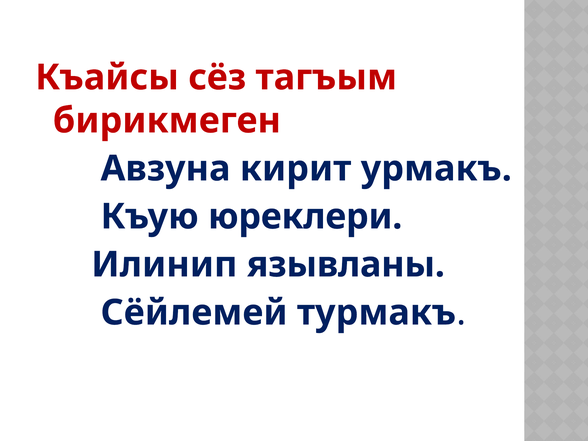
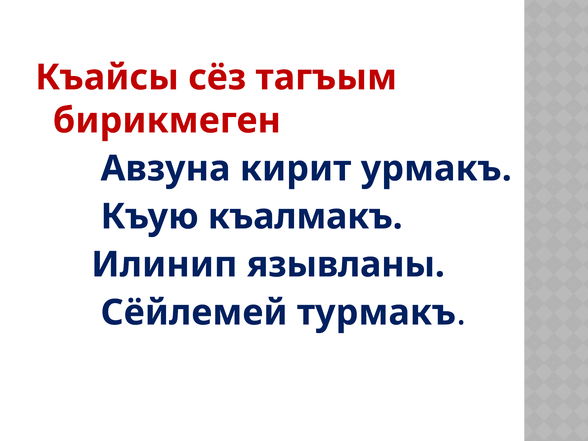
юреклери: юреклери -> къалмакъ (305, 217)
